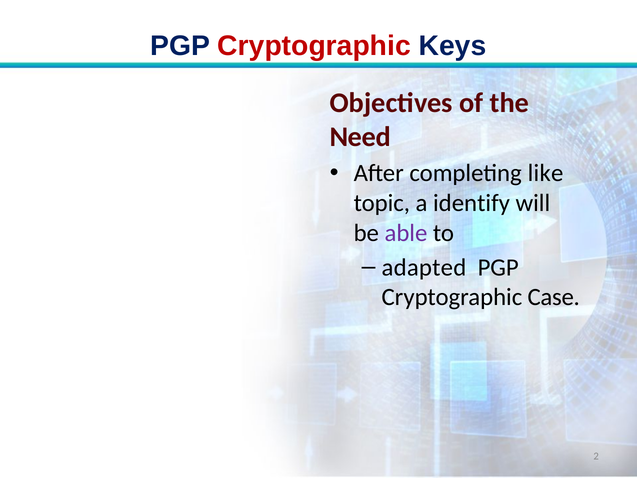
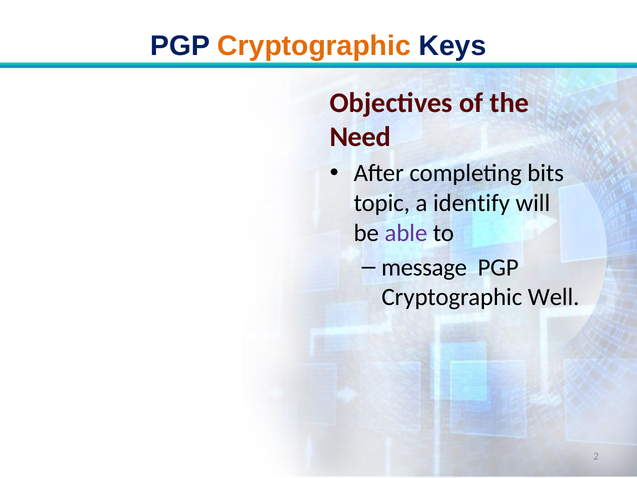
Cryptographic colour: red -> orange (314, 46)
like: like -> bits (546, 173)
adapted: adapted -> message (424, 267)
Case: Case -> Well (554, 297)
